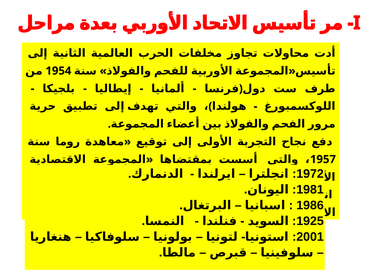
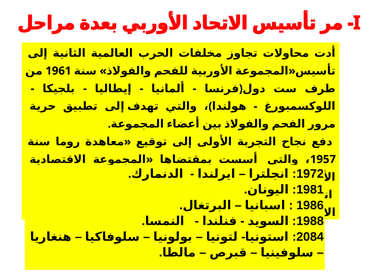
1954: 1954 -> 1961 (58, 71)
1925: 1925 -> 1988 (310, 222)
2001: 2001 -> 2084 (310, 237)
